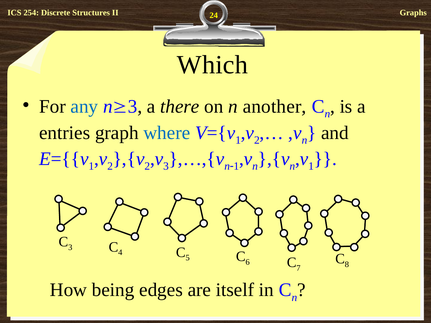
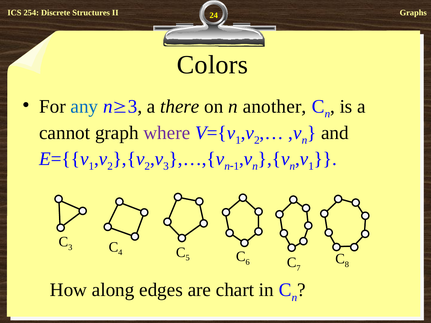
Which: Which -> Colors (213, 65)
entries: entries -> cannot (65, 133)
where colour: blue -> purple (167, 133)
being: being -> along (113, 290)
itself: itself -> chart (235, 290)
